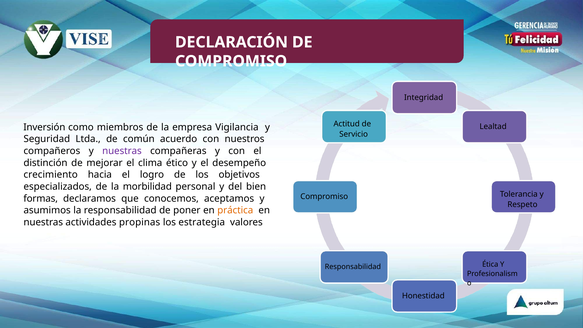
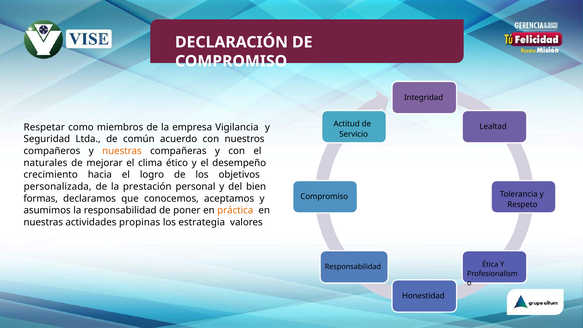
Inversión: Inversión -> Respetar (44, 127)
nuestras colour: purple -> orange (122, 151)
distinción: distinción -> naturales (45, 163)
especializados: especializados -> personalizada (58, 187)
morbilidad: morbilidad -> prestación (147, 187)
